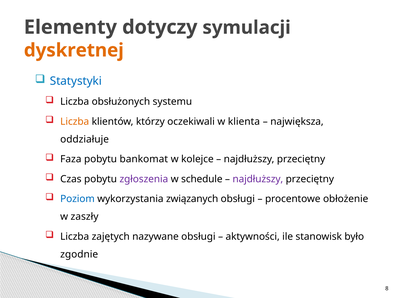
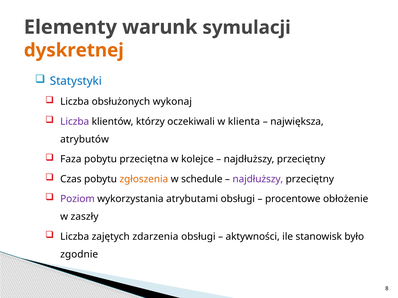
dotyczy: dotyczy -> warunk (160, 27)
systemu: systemu -> wykonaj (172, 102)
Liczba colour: orange -> purple (75, 122)
oddziałuje: oddziałuje -> atrybutów (85, 140)
bankomat: bankomat -> przeciętna (144, 159)
zgłoszenia colour: purple -> orange (144, 179)
Poziom colour: blue -> purple (77, 199)
związanych: związanych -> atrybutami (192, 199)
nazywane: nazywane -> zdarzenia (155, 237)
